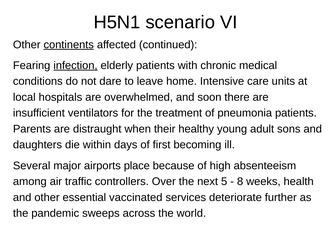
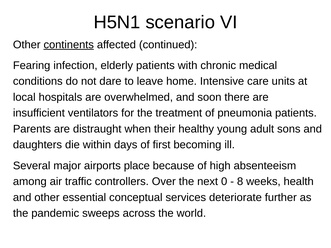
infection underline: present -> none (75, 66)
5: 5 -> 0 (224, 182)
vaccinated: vaccinated -> conceptual (136, 198)
